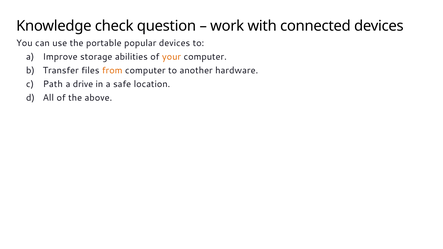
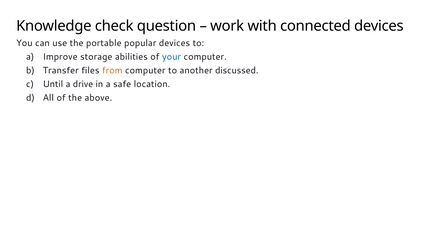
your colour: orange -> blue (172, 57)
hardware: hardware -> discussed (237, 70)
Path: Path -> Until (53, 84)
